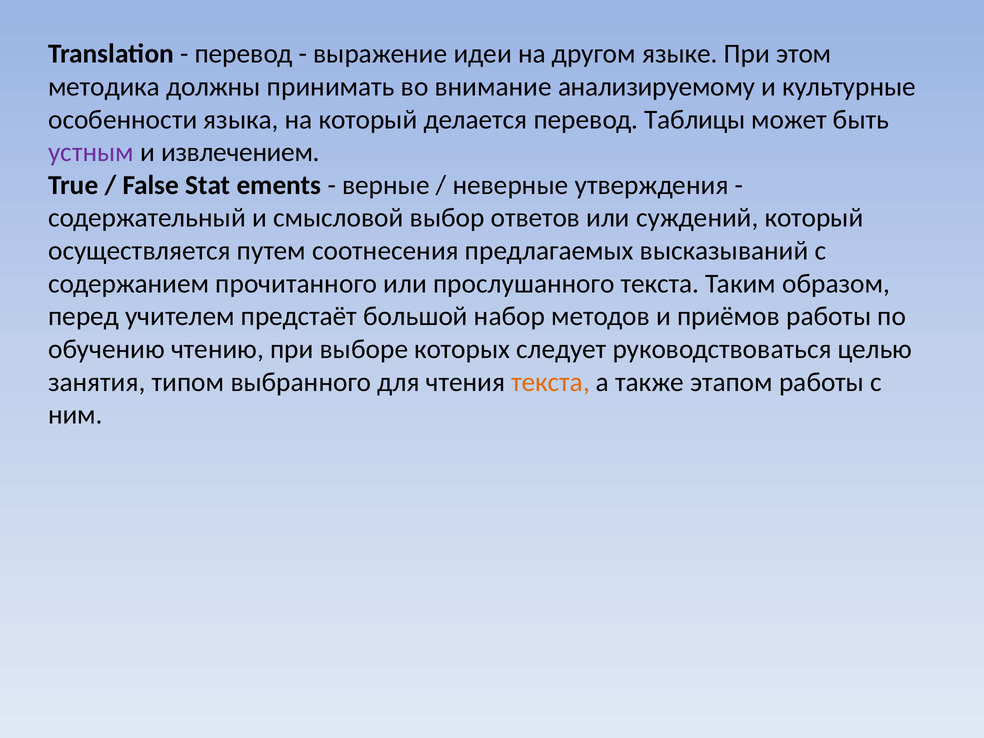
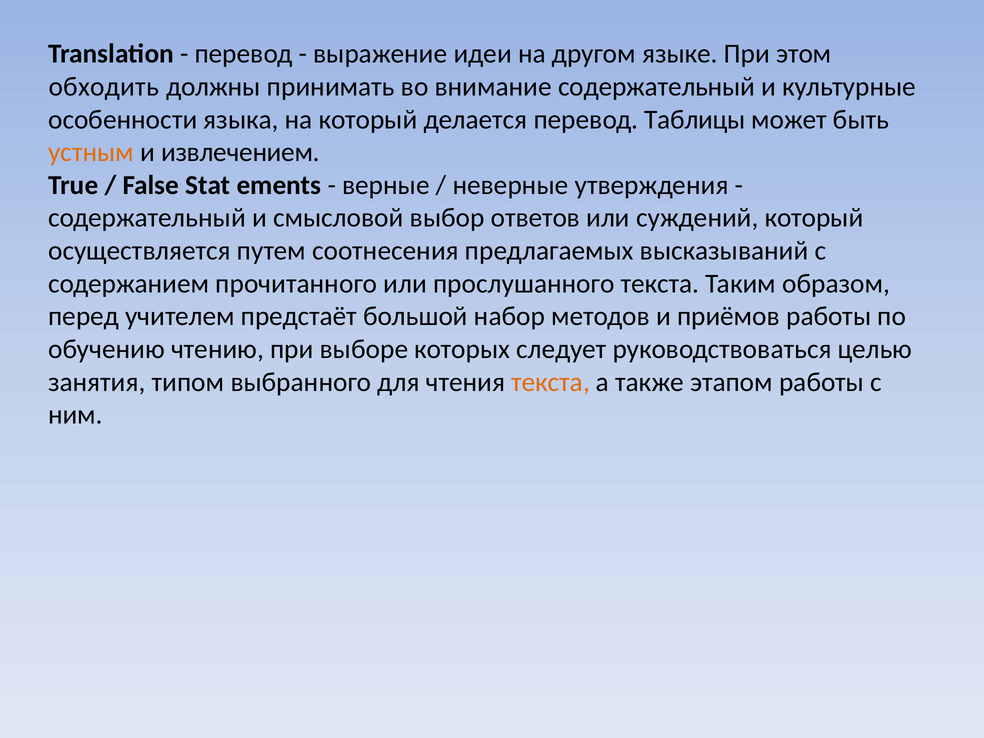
методика: методика -> обходить (104, 87)
внимание анализируемому: анализируемому -> содержательный (657, 87)
устным colour: purple -> orange (91, 152)
